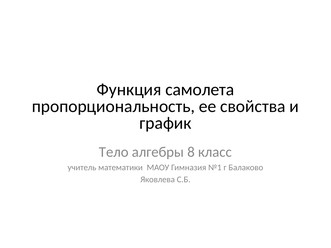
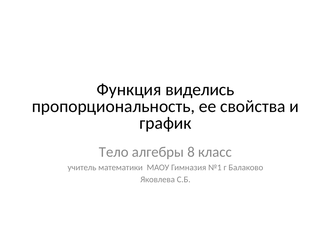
самолета: самолета -> виделись (200, 90)
